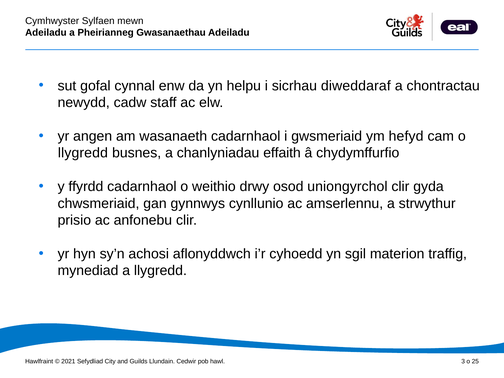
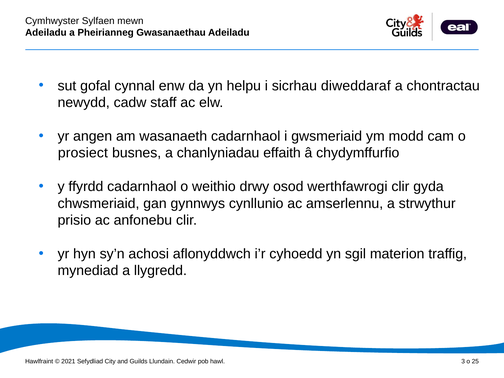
hefyd: hefyd -> modd (406, 136)
llygredd: llygredd -> prosiect (83, 153)
uniongyrchol: uniongyrchol -> werthfawrogi (347, 187)
